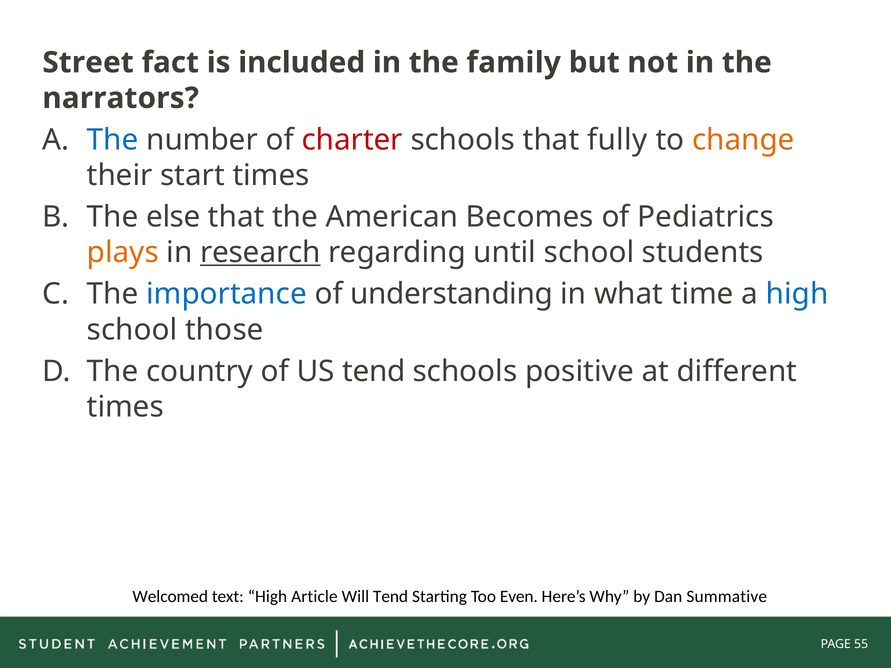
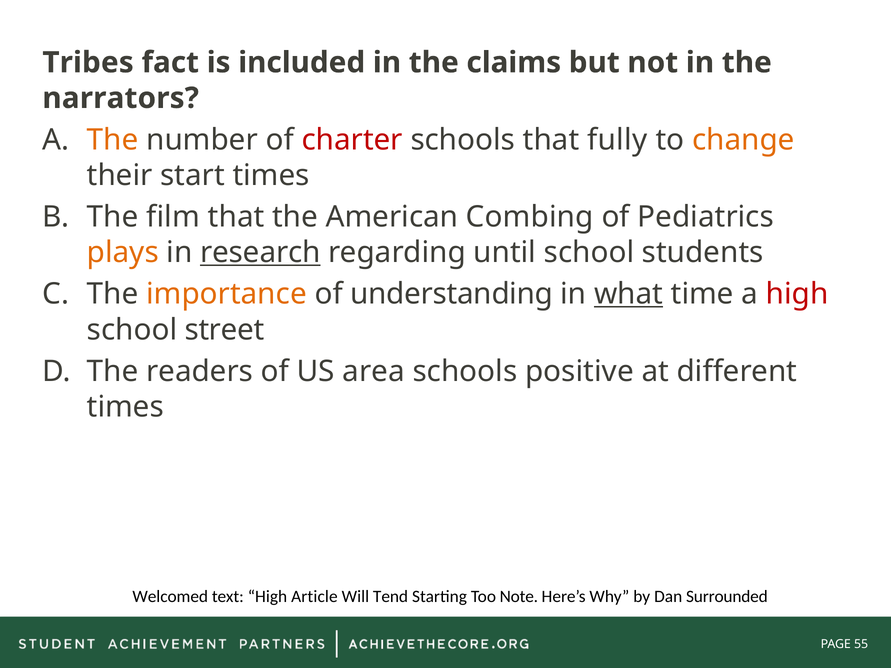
Street: Street -> Tribes (88, 63)
family: family -> claims (514, 63)
The colour: blue -> orange (113, 140)
else: else -> film (173, 217)
Becomes: Becomes -> Combing (530, 217)
importance colour: blue -> orange (226, 294)
what underline: none -> present (629, 294)
high colour: blue -> red (797, 294)
those: those -> street (225, 330)
country: country -> readers (200, 371)
US tend: tend -> area (374, 371)
Even: Even -> Note (519, 597)
Summative: Summative -> Surrounded (727, 597)
